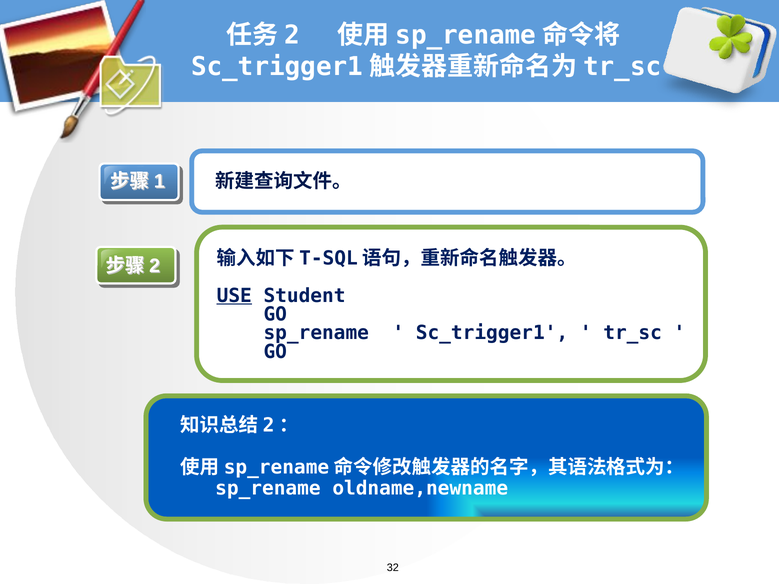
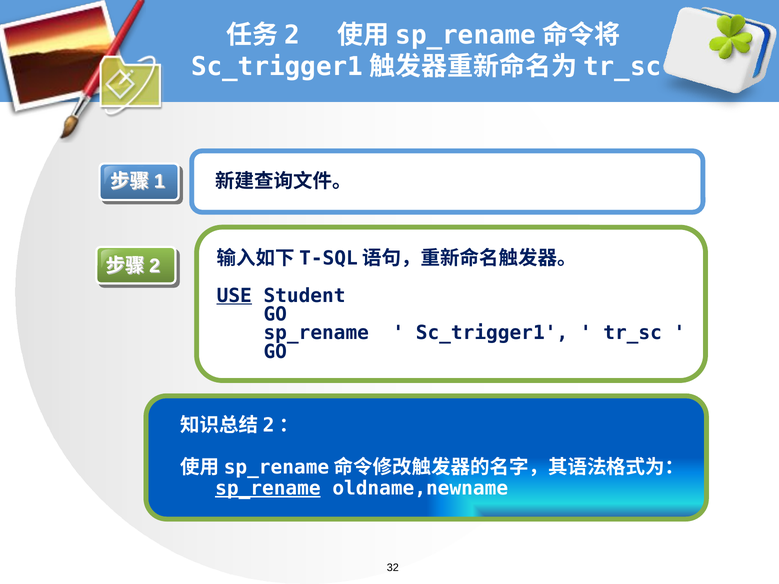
sp_rename underline: none -> present (268, 489)
